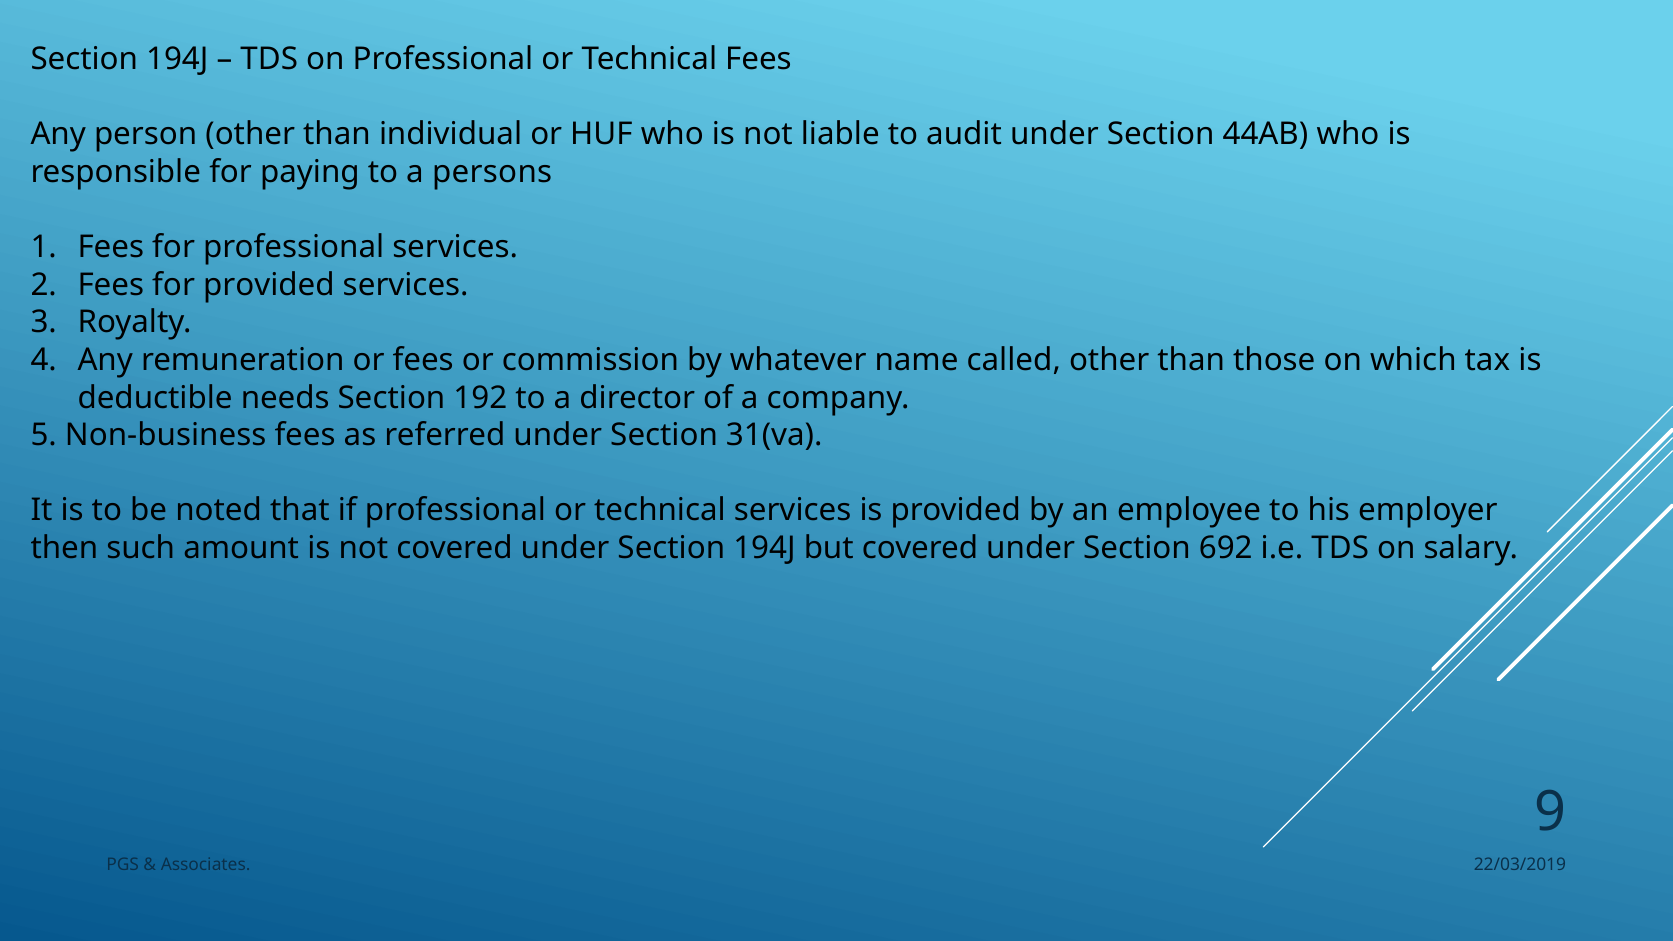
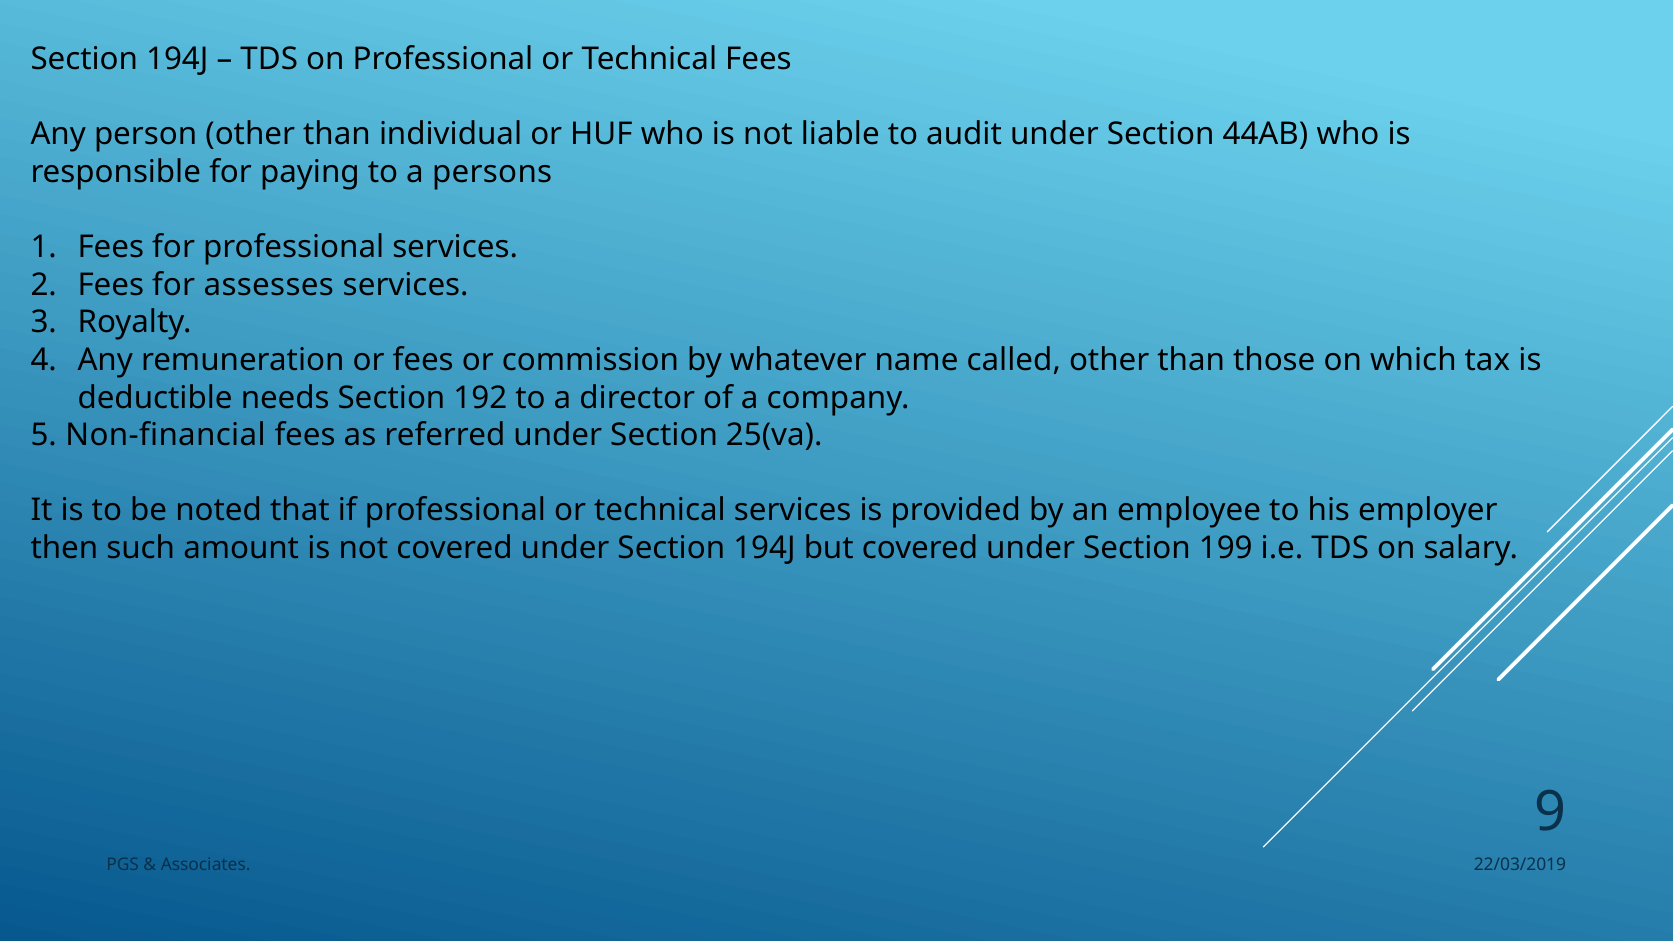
for provided: provided -> assesses (269, 285)
Non-business: Non-business -> Non-financial (166, 435)
31(va: 31(va -> 25(va (774, 435)
692: 692 -> 199 (1226, 548)
